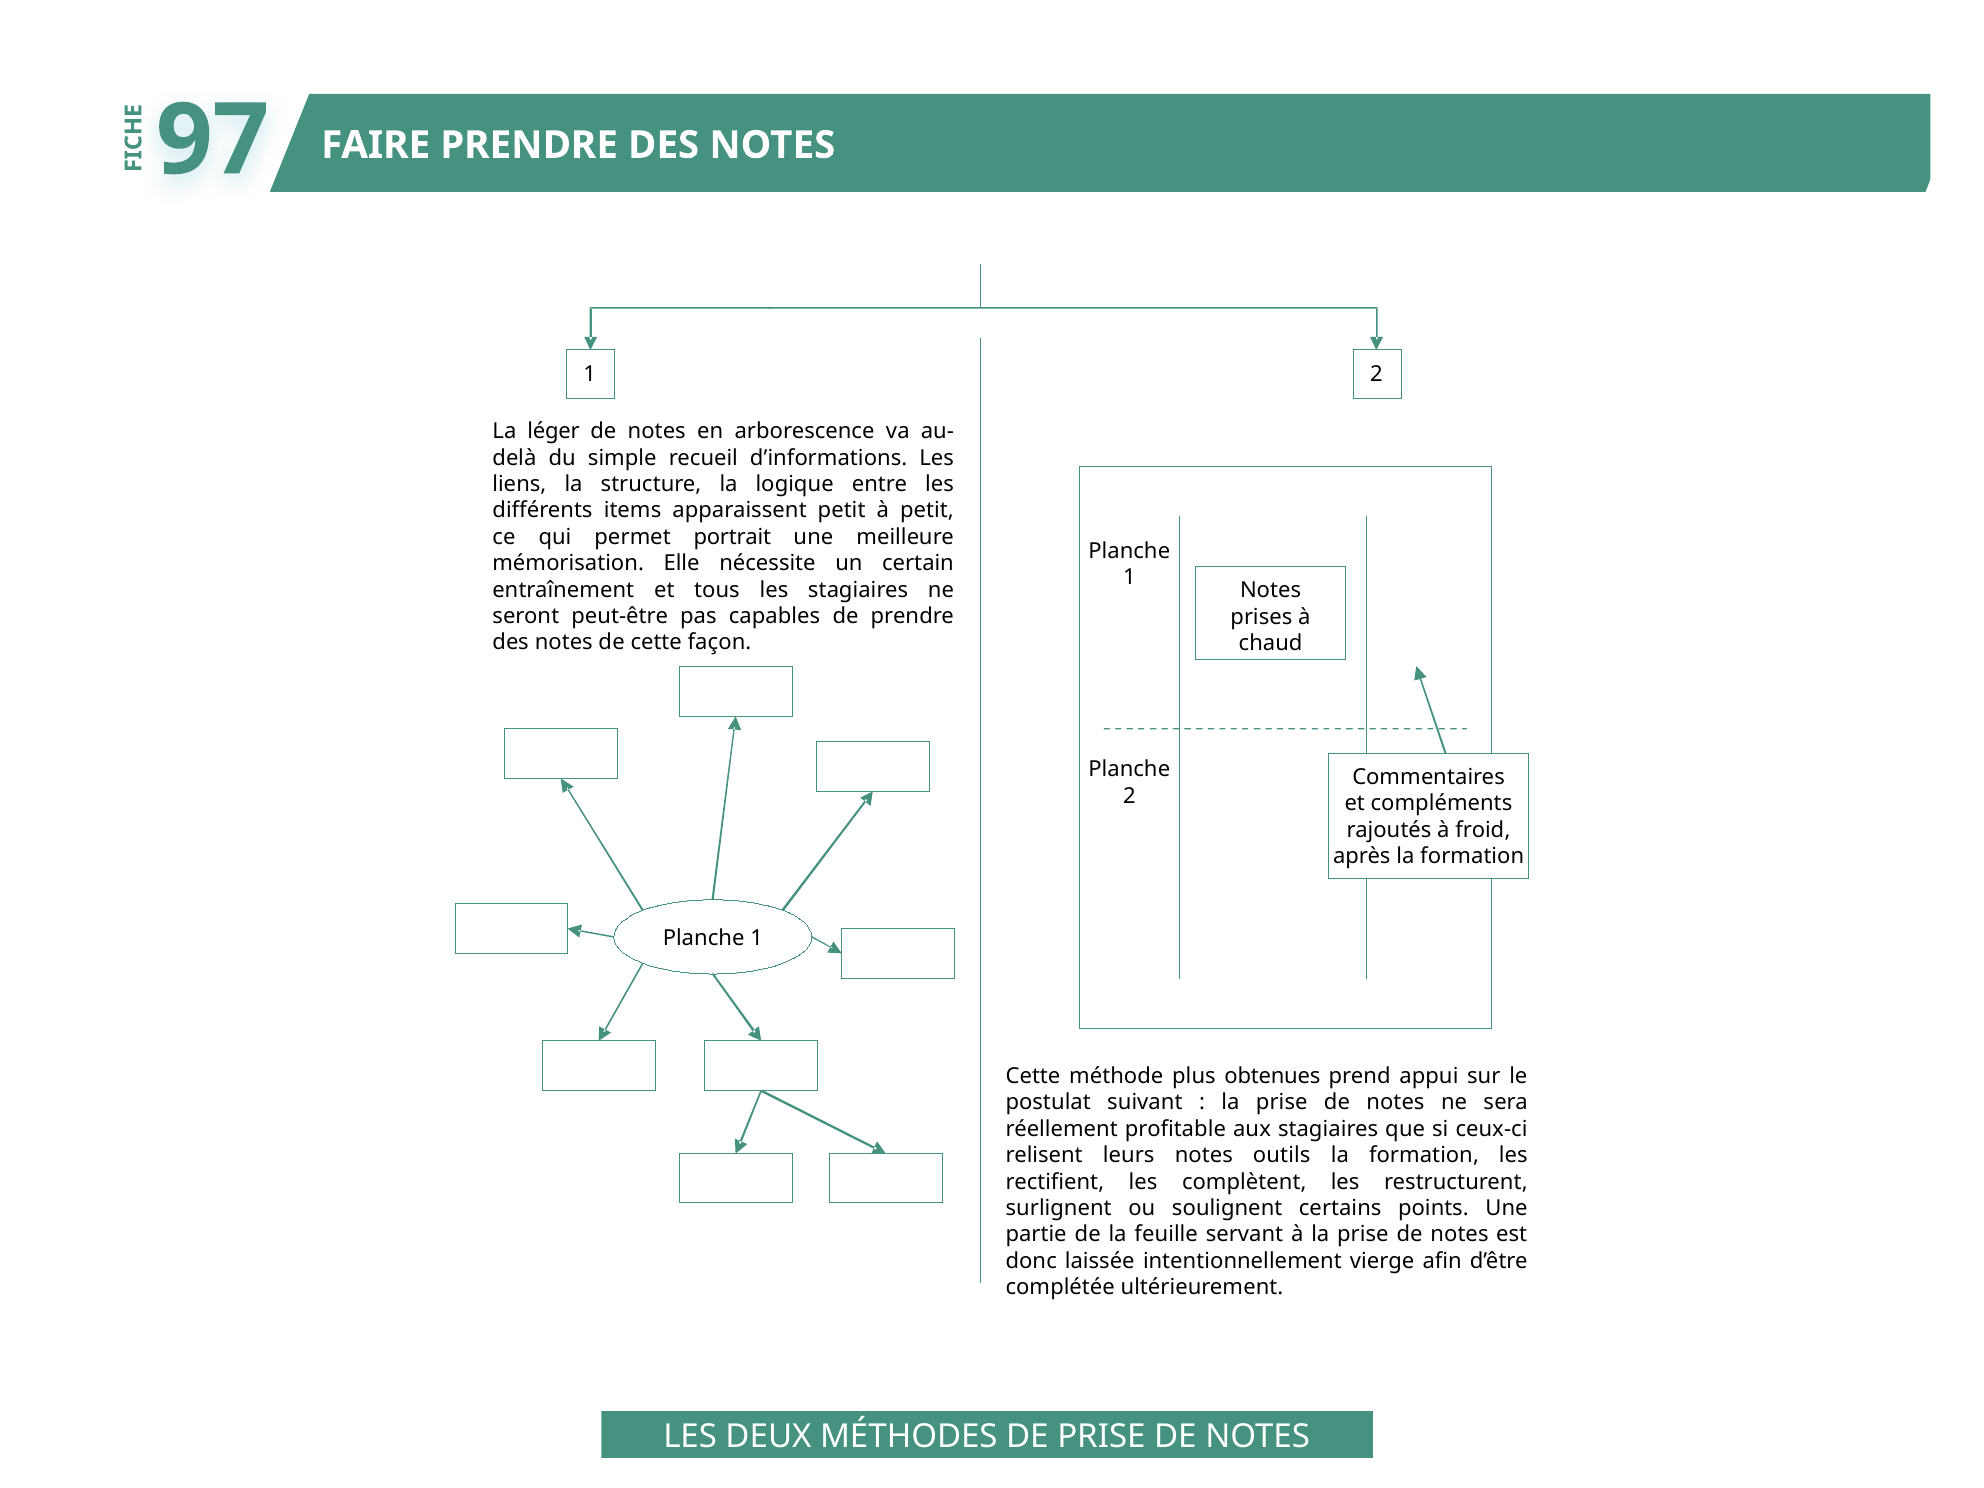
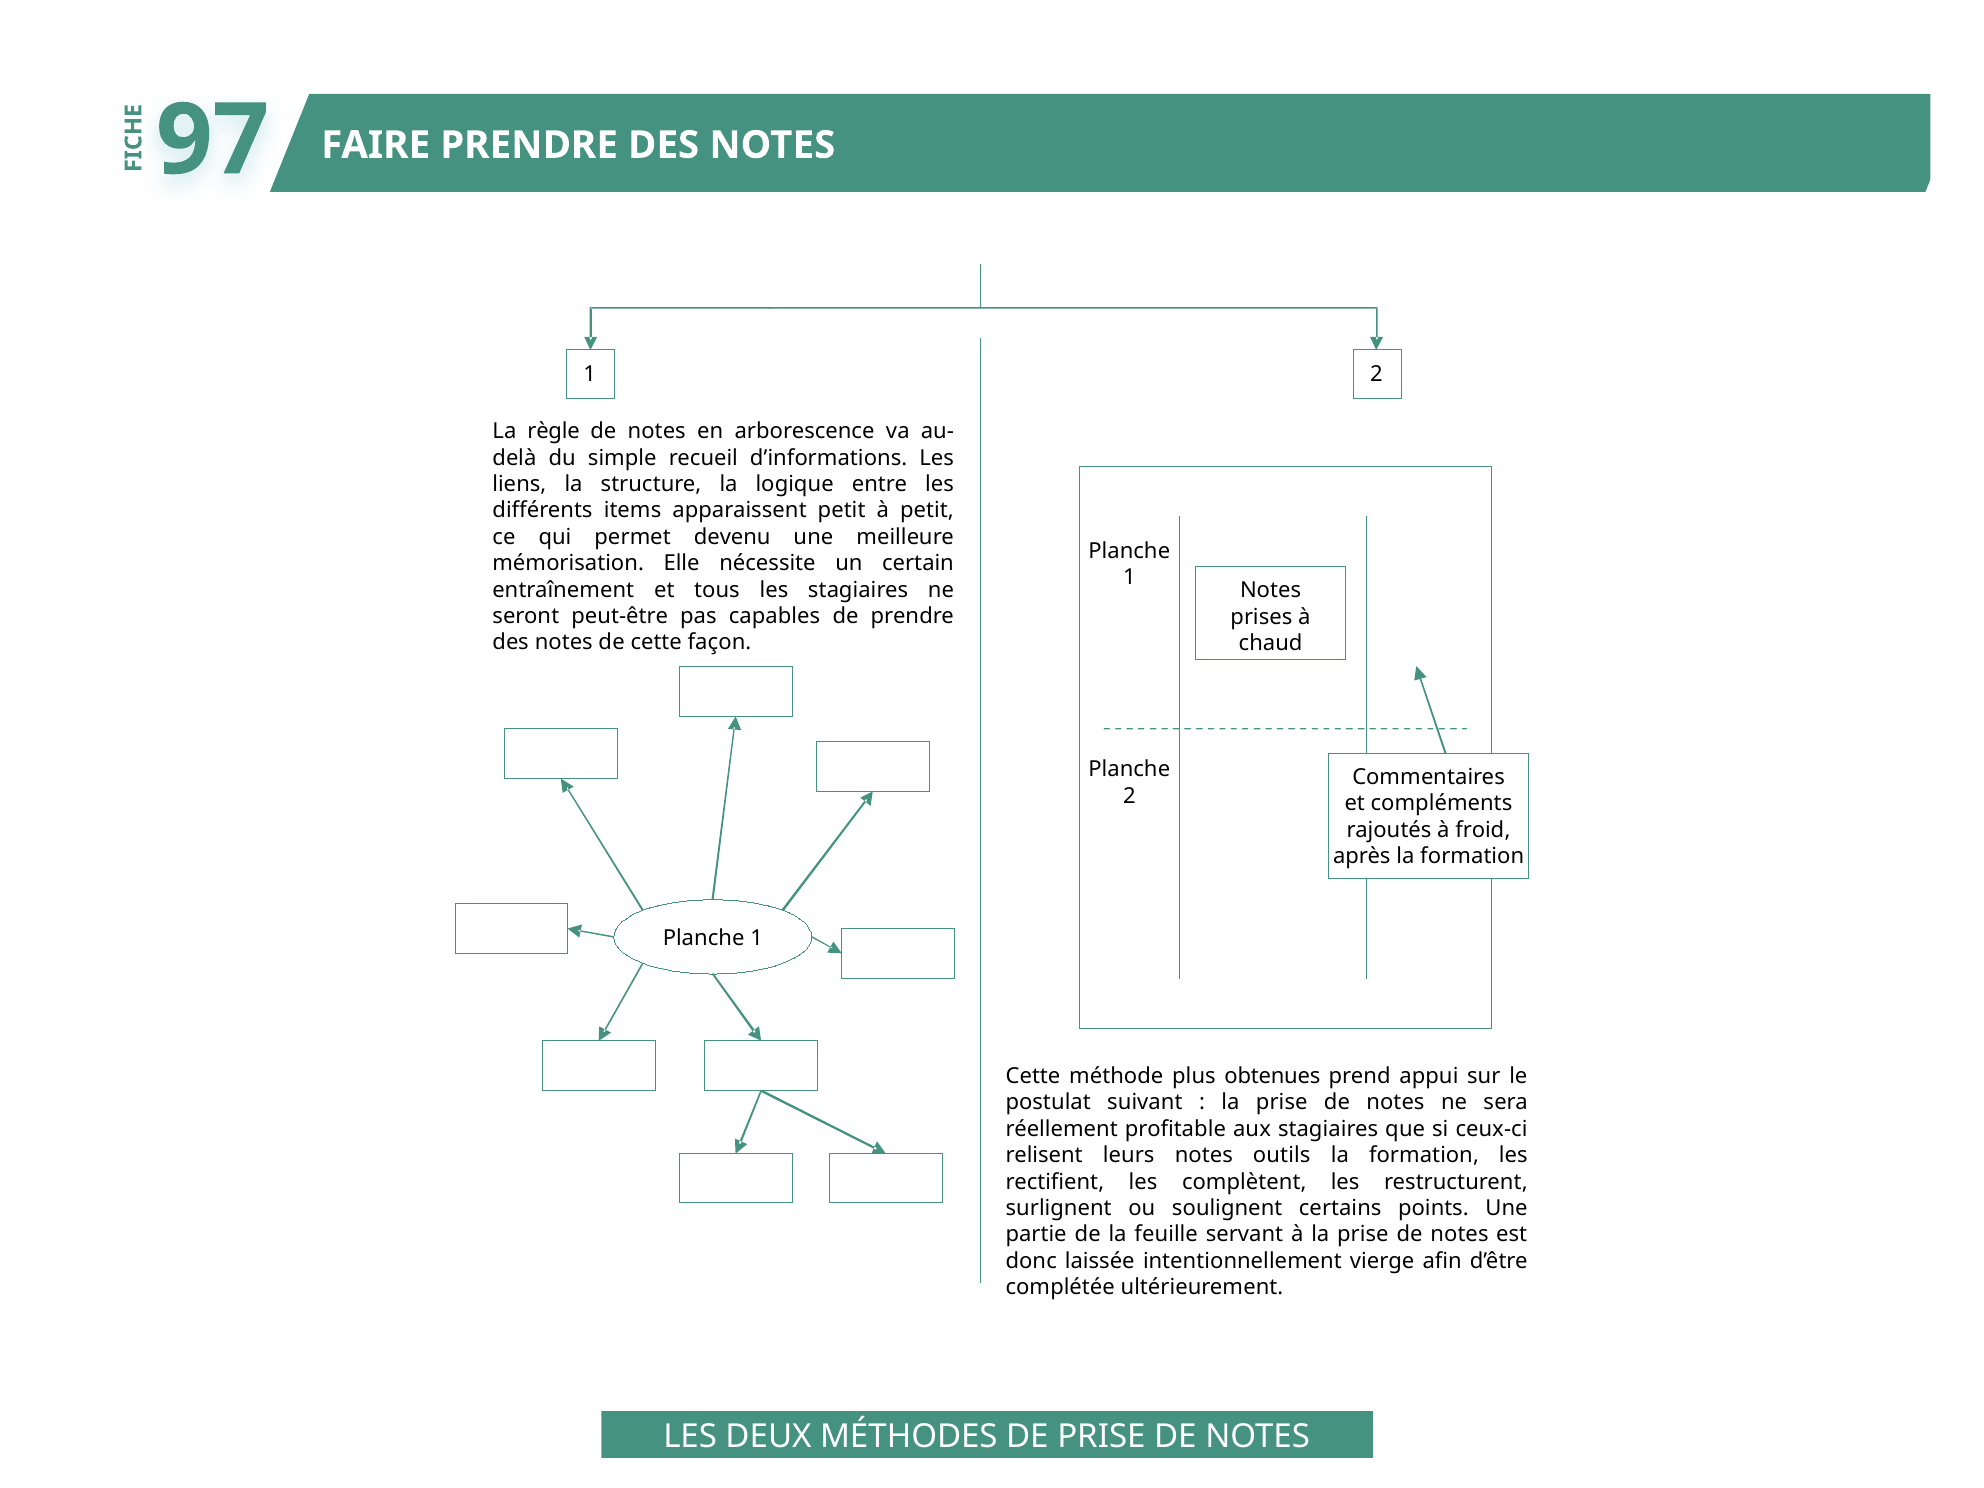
léger: léger -> règle (554, 431)
portrait: portrait -> devenu (732, 537)
